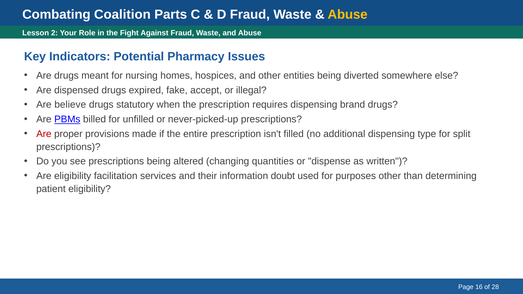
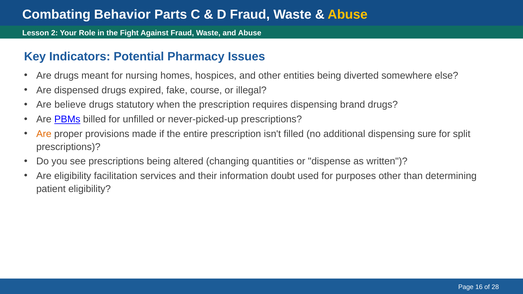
Coalition: Coalition -> Behavior (122, 15)
accept: accept -> course (206, 90)
Are colour: red -> orange (44, 134)
type: type -> sure (427, 134)
